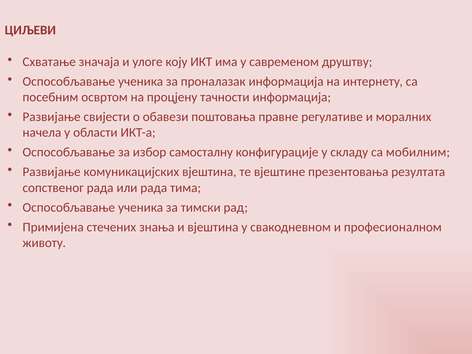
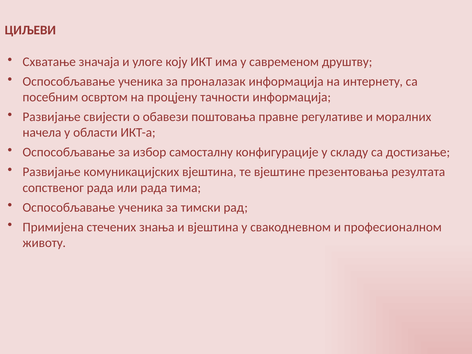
мобилним: мобилним -> достизање (418, 152)
